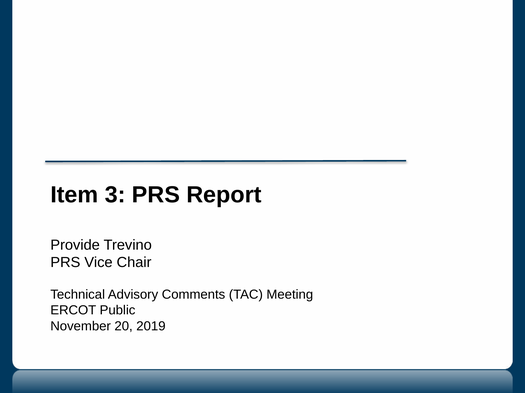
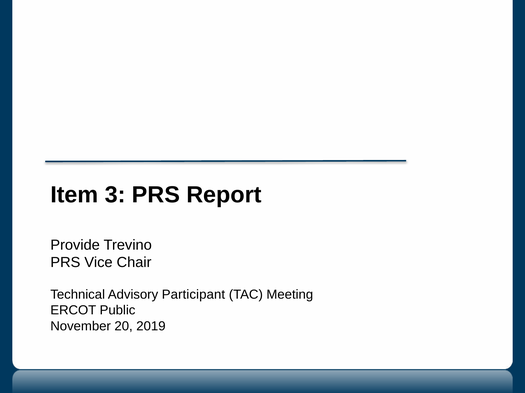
Comments: Comments -> Participant (193, 295)
